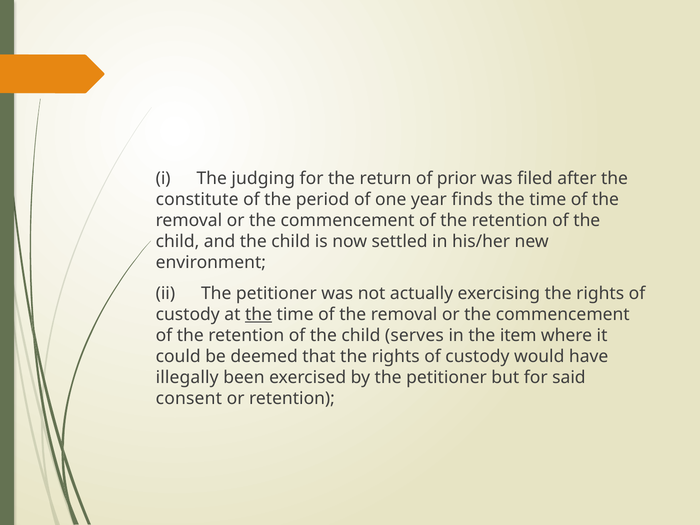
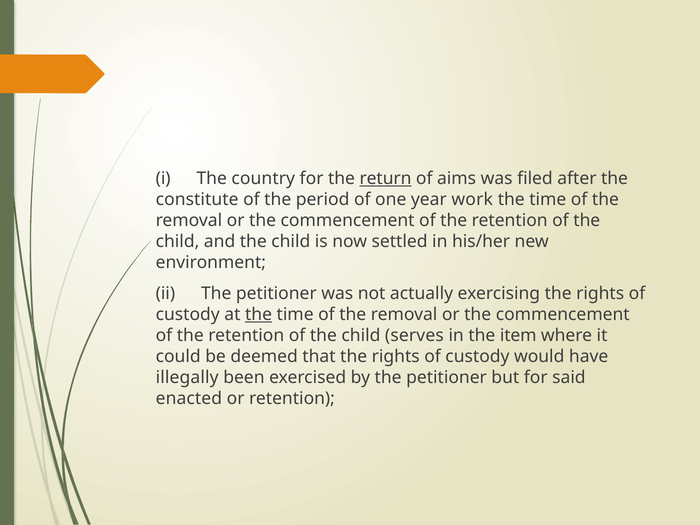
judging: judging -> country (263, 179)
return underline: none -> present (386, 179)
prior: prior -> aims (457, 179)
finds: finds -> work (472, 200)
consent: consent -> enacted (189, 398)
